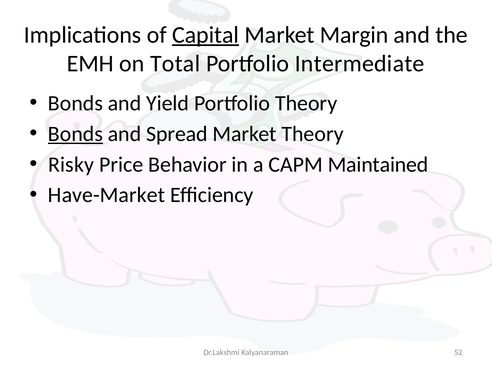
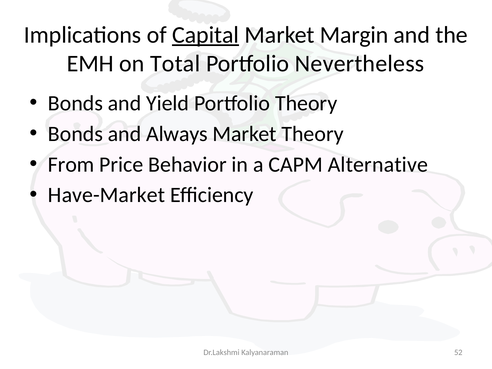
Intermediate: Intermediate -> Nevertheless (360, 64)
Bonds underline: present -> none (75, 134)
Spread: Spread -> Always (177, 134)
Risky: Risky -> From (71, 164)
Maintained: Maintained -> Alternative (378, 164)
